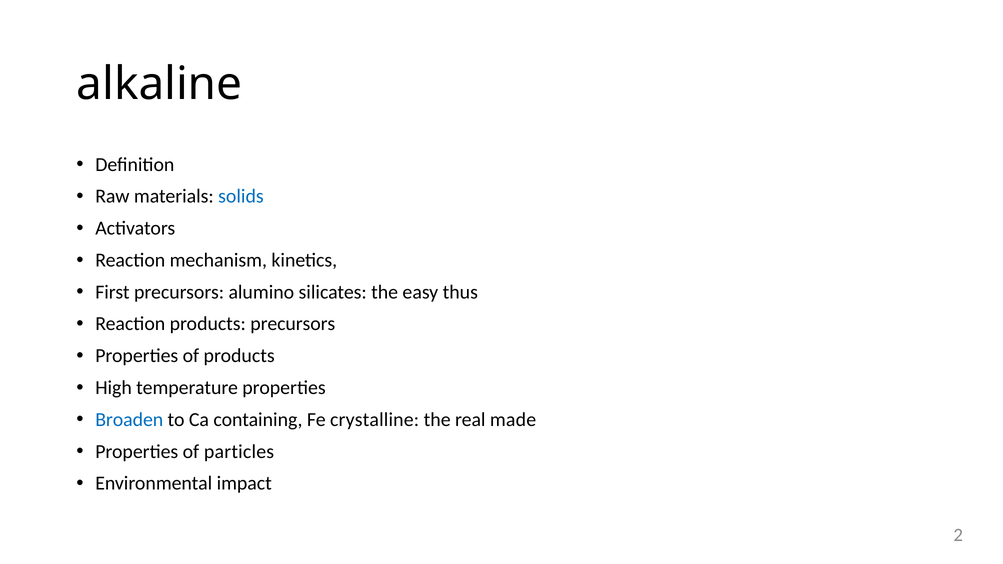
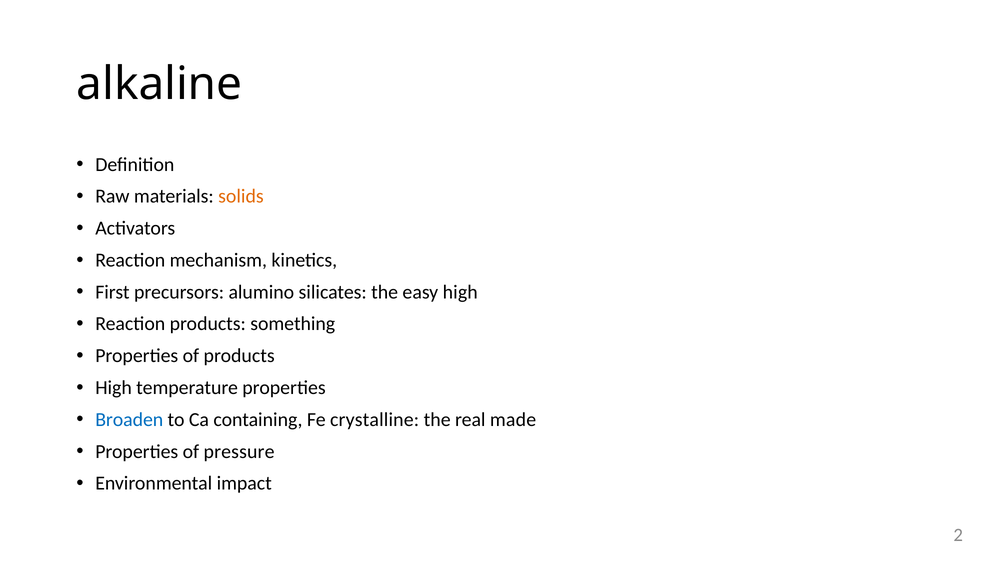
solids colour: blue -> orange (241, 196)
easy thus: thus -> high (460, 292)
products precursors: precursors -> something (293, 324)
particles: particles -> pressure (239, 452)
